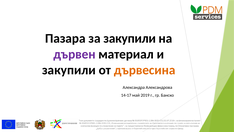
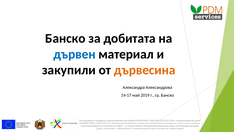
Пазара: Пазара -> Банско (65, 38)
за закупили: закупили -> добитата (130, 38)
дървен colour: purple -> blue (74, 54)
